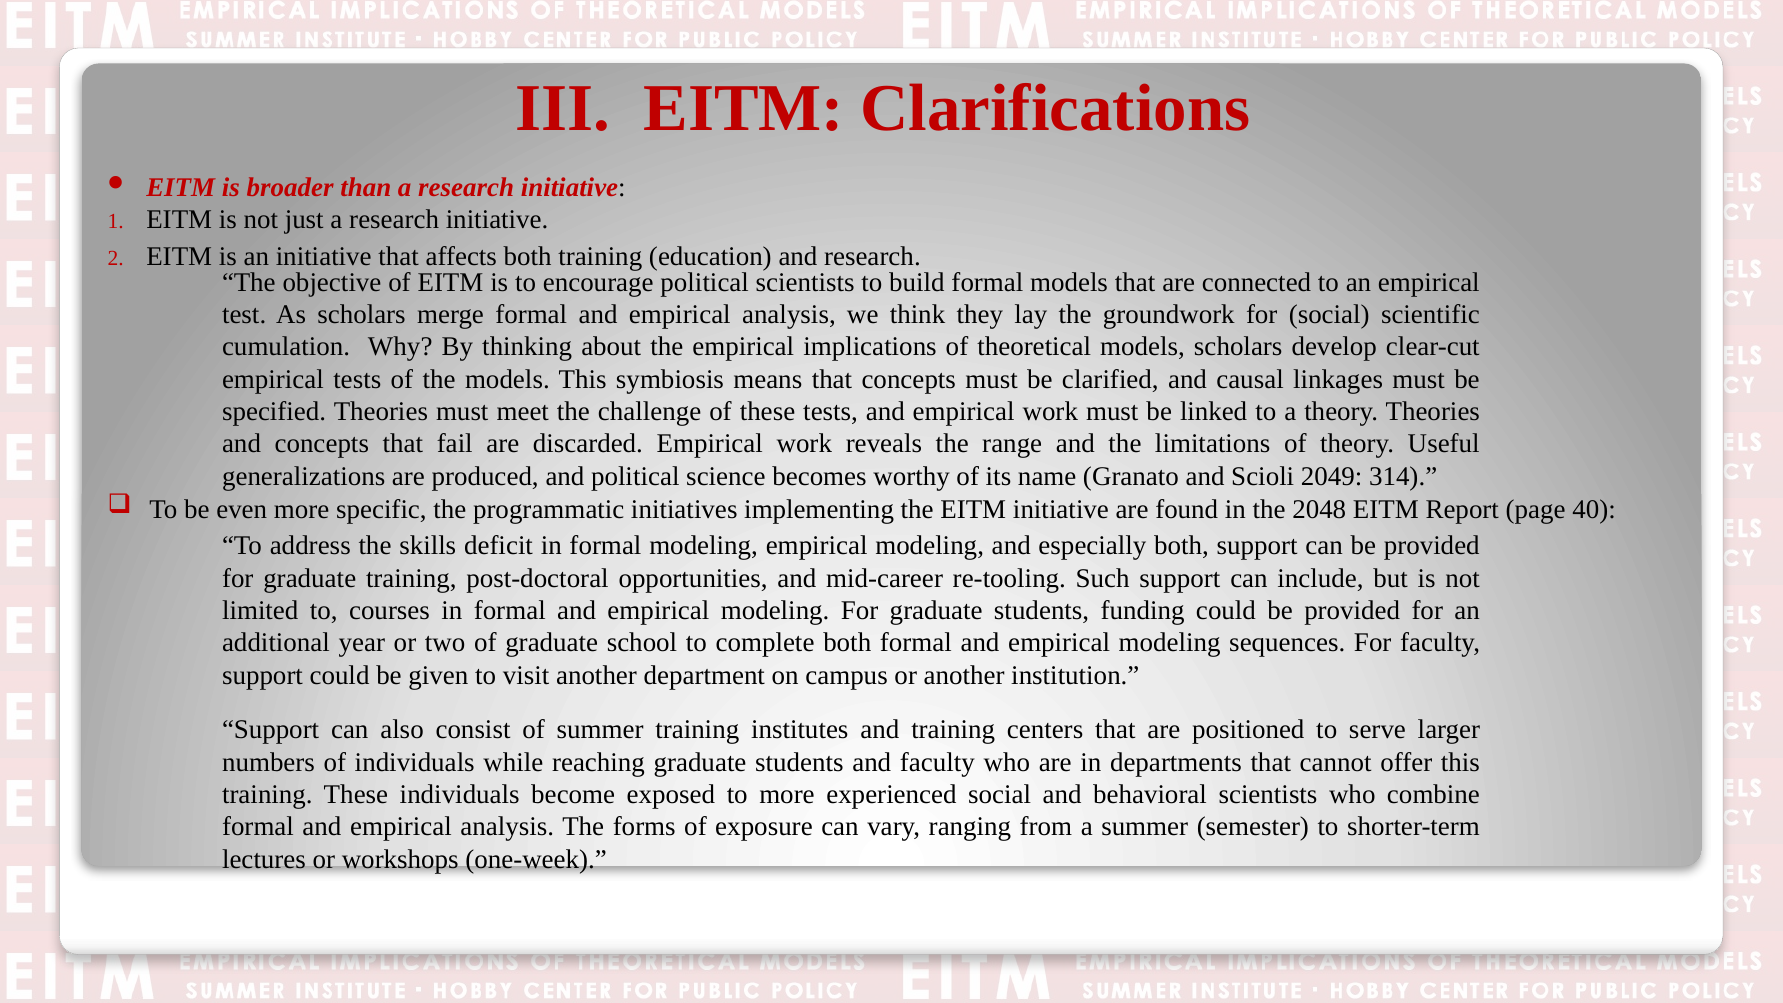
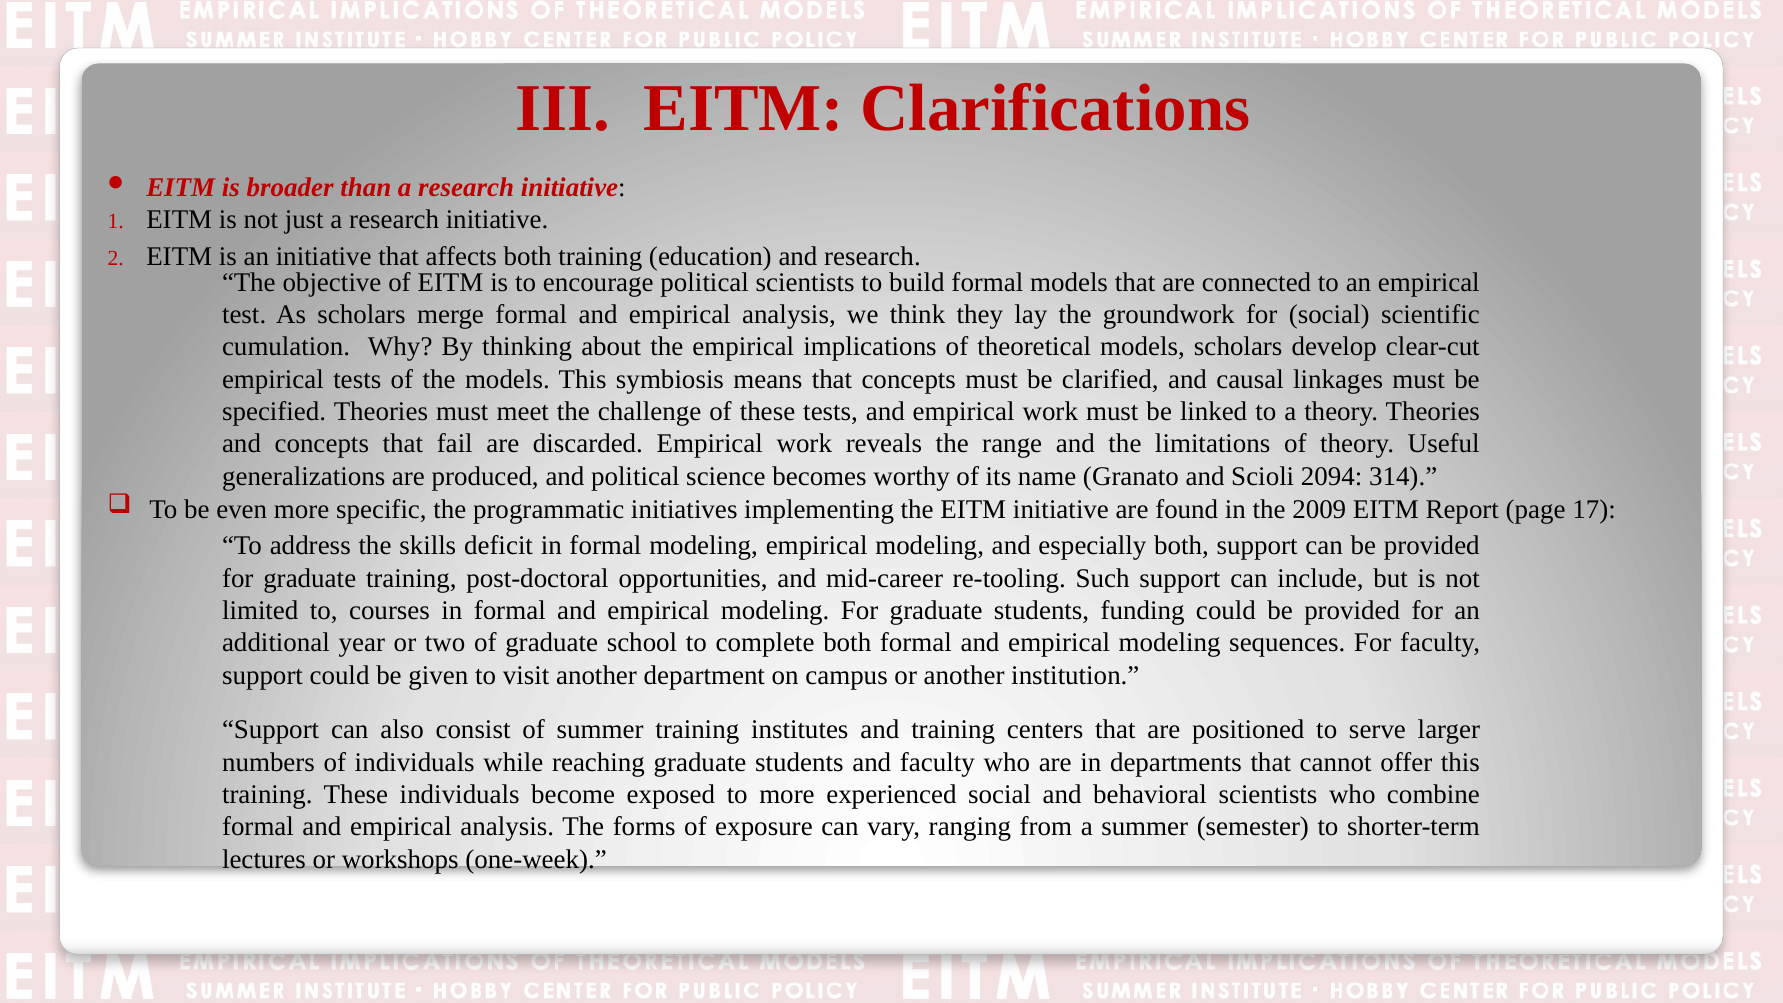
2049: 2049 -> 2094 (1332, 476)
2048: 2048 -> 2009 (1319, 509)
40: 40 -> 17 (1594, 509)
